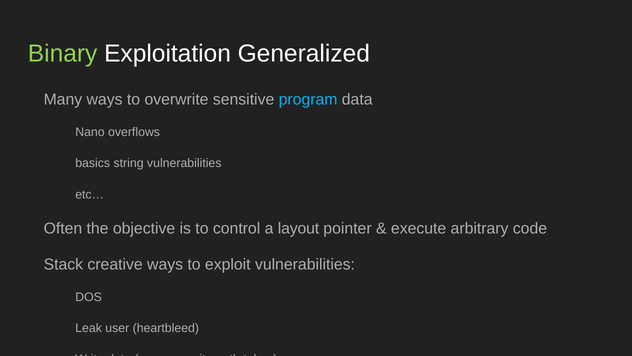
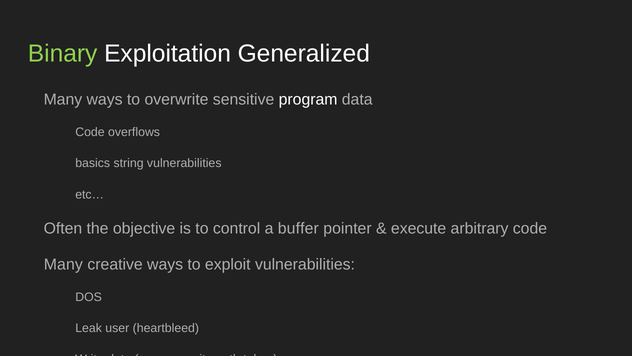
program colour: light blue -> white (308, 99)
Nano: Nano -> Code (90, 132)
layout: layout -> buffer (298, 228)
Stack: Stack -> Many (63, 264)
